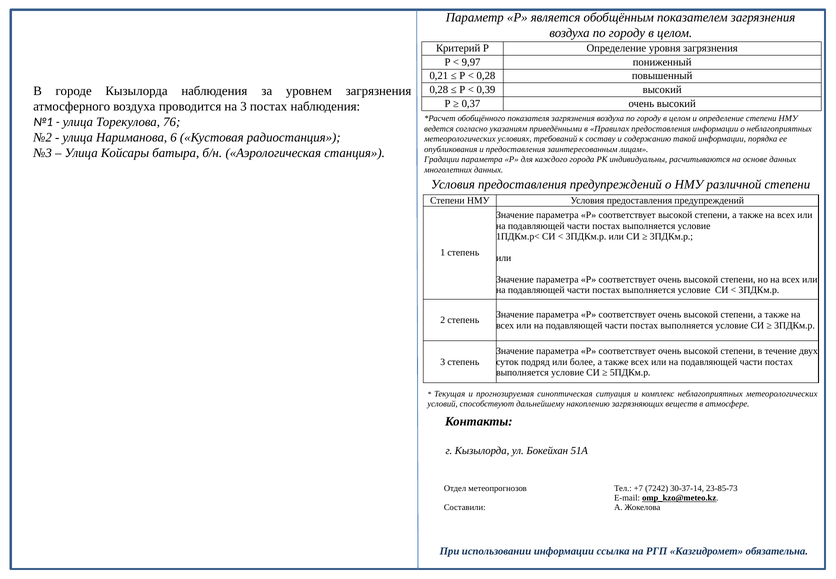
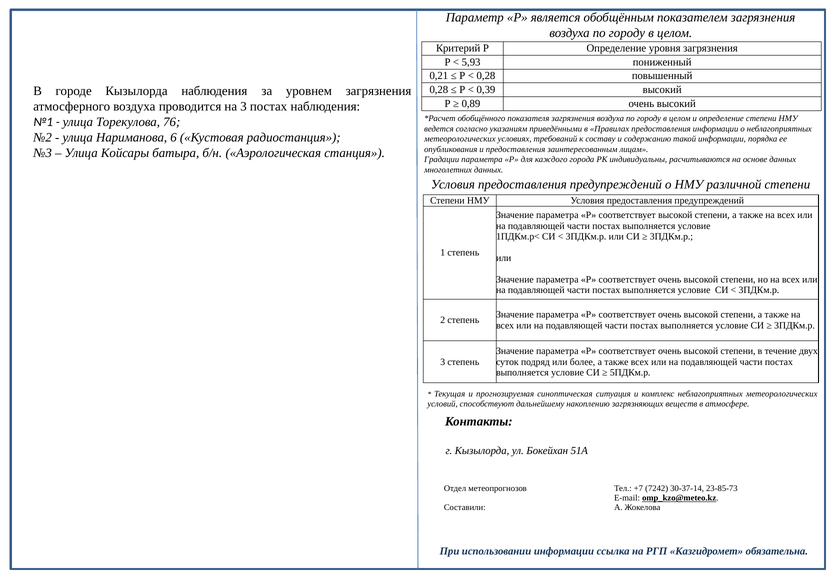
9,97: 9,97 -> 5,93 (471, 62)
0,37: 0,37 -> 0,89 (471, 103)
